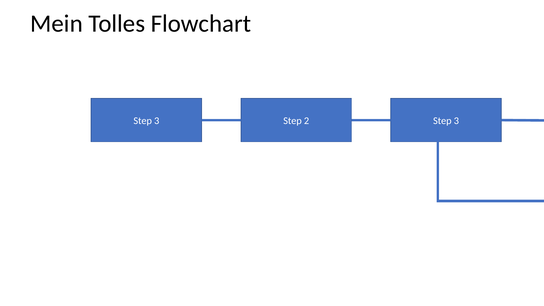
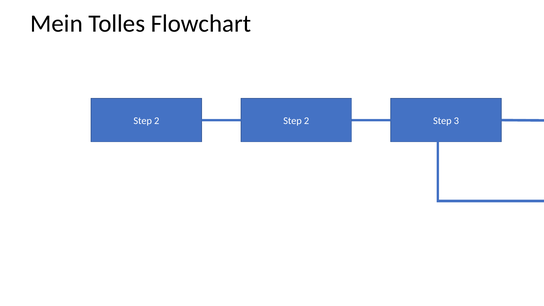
3: 3 -> 2 (157, 121)
